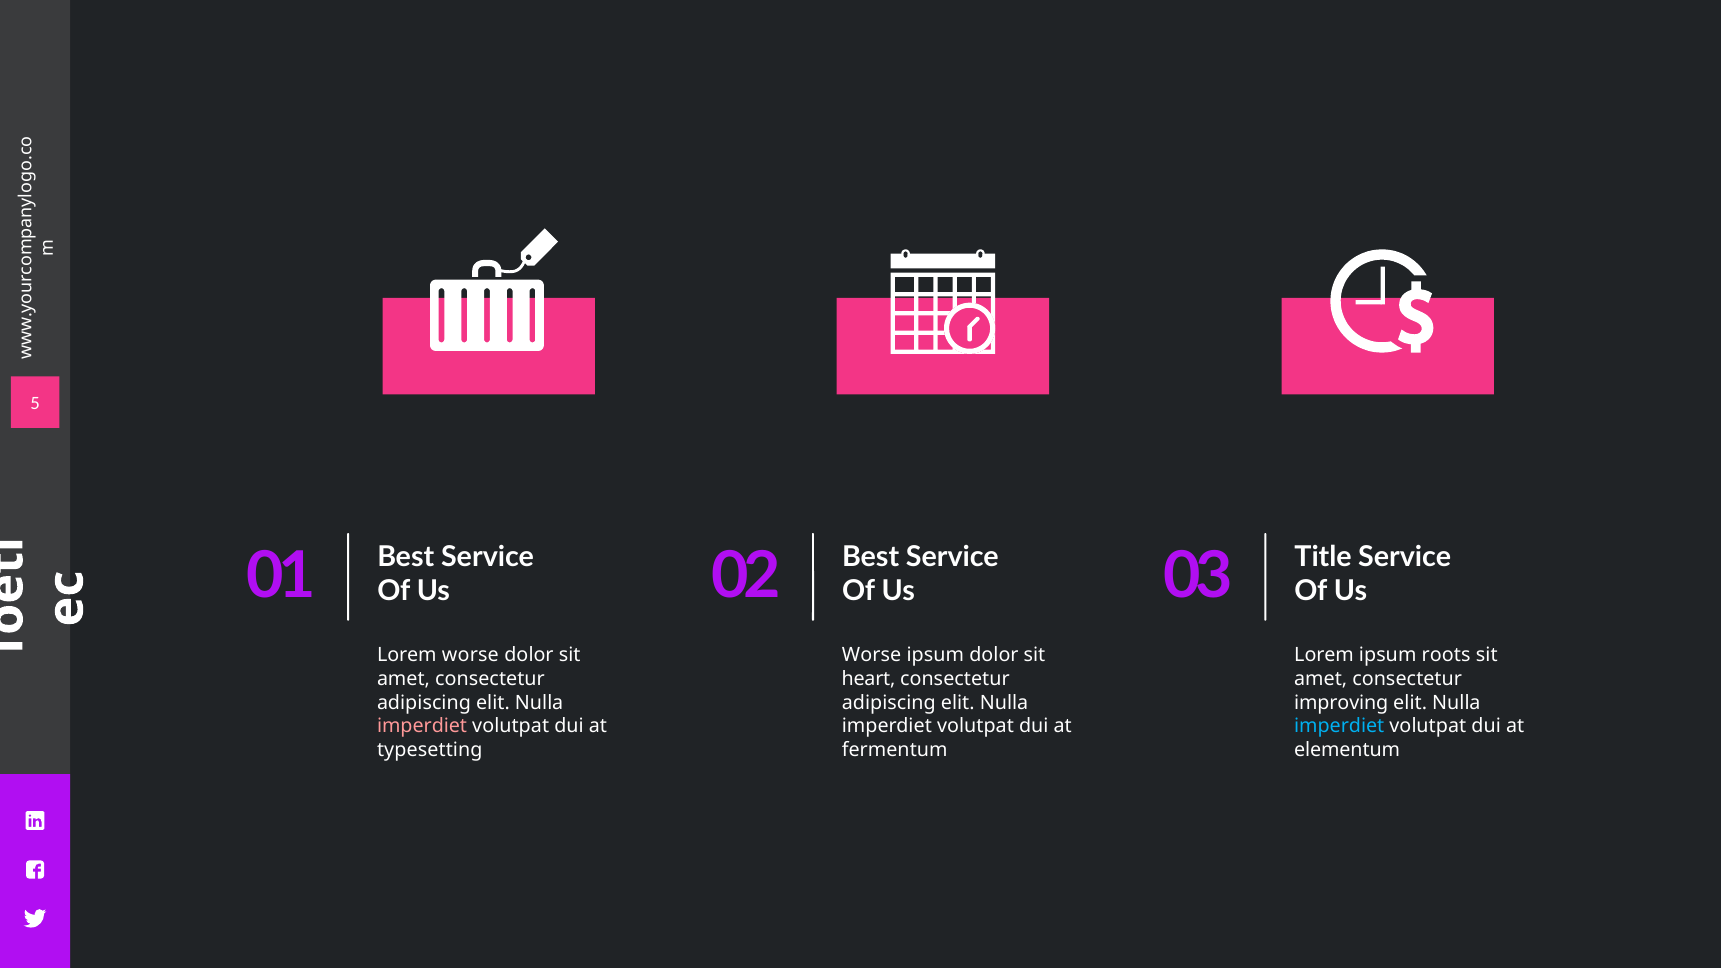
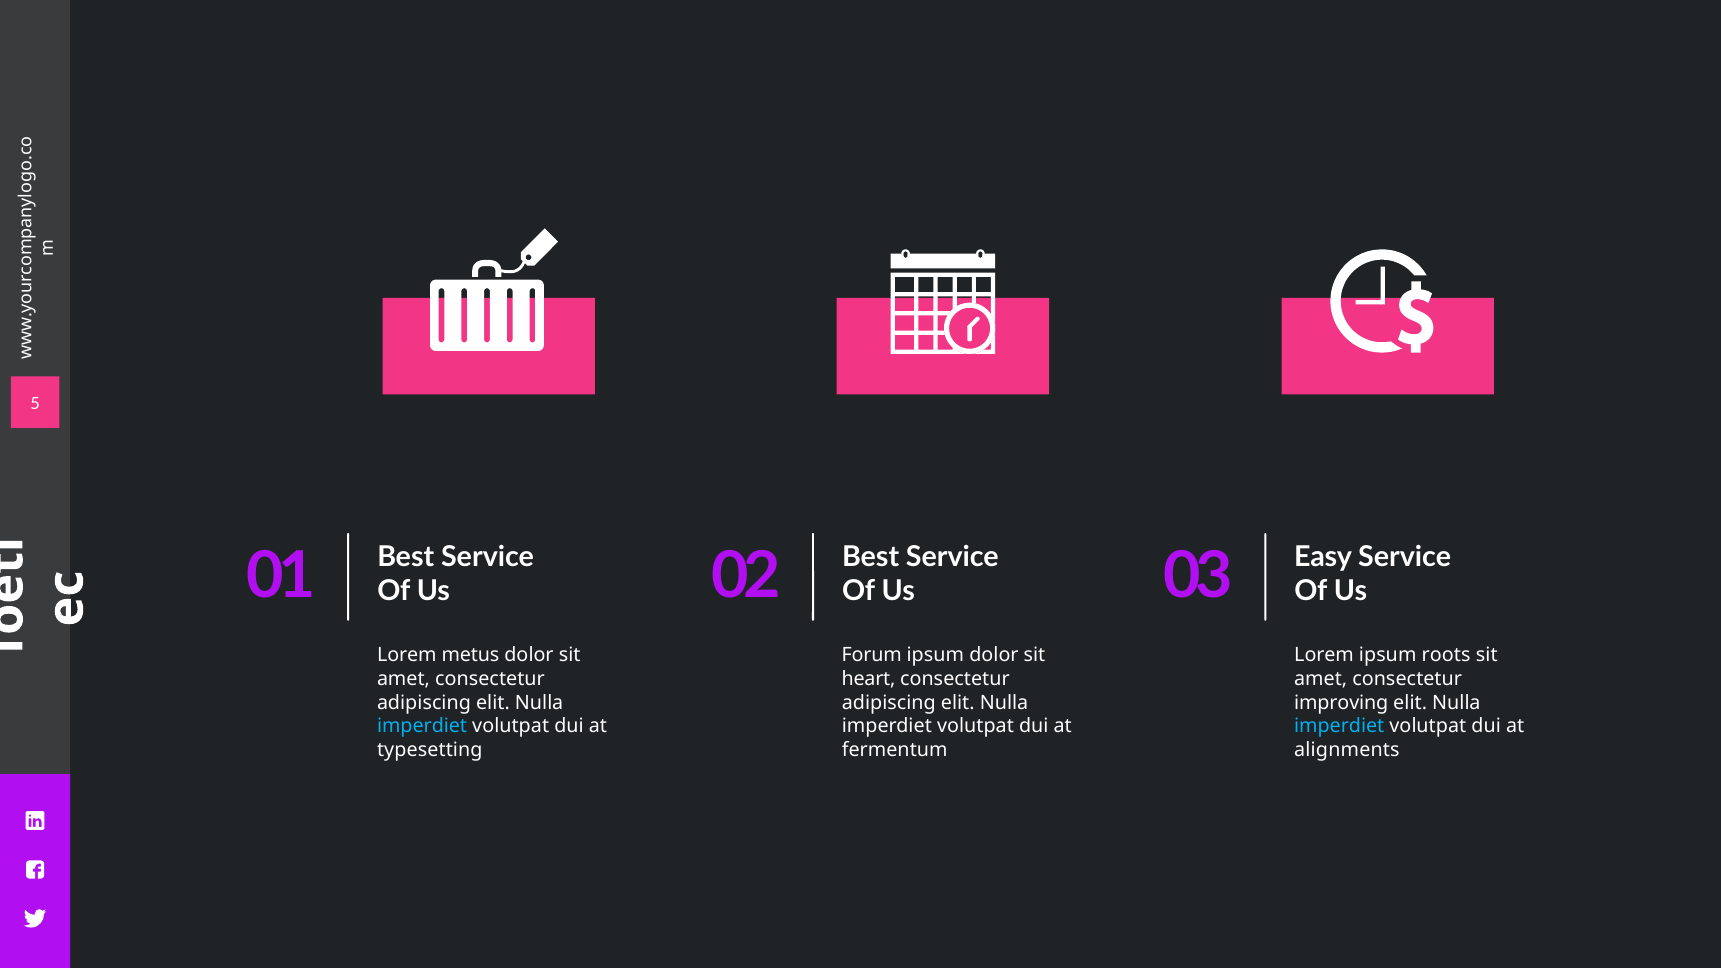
Title: Title -> Easy (1323, 557)
Lorem worse: worse -> metus (471, 655)
Worse: Worse -> Forum (872, 655)
imperdiet colour: pink -> light blue (422, 727)
elementum: elementum -> alignments (1347, 750)
